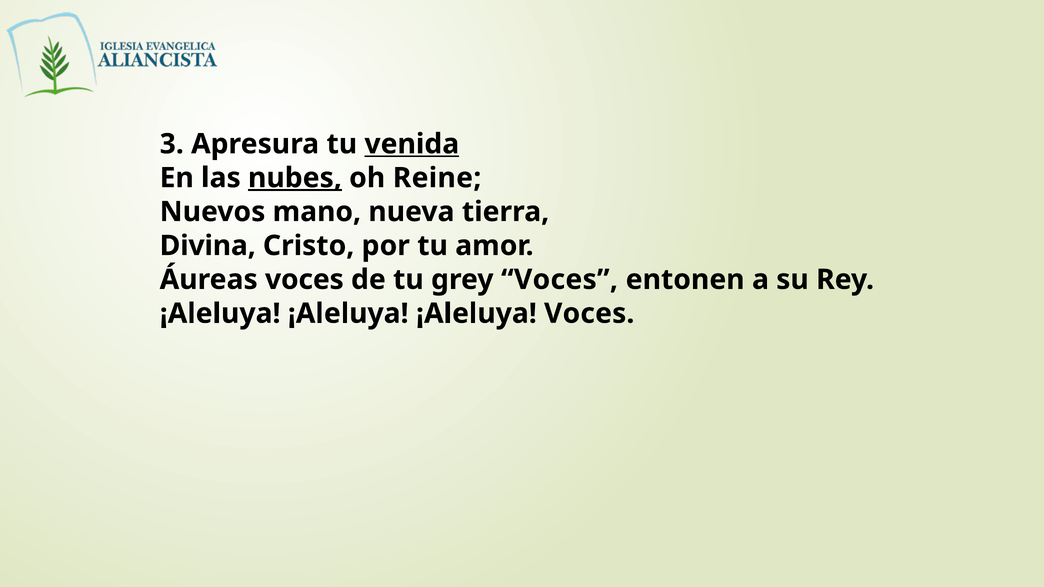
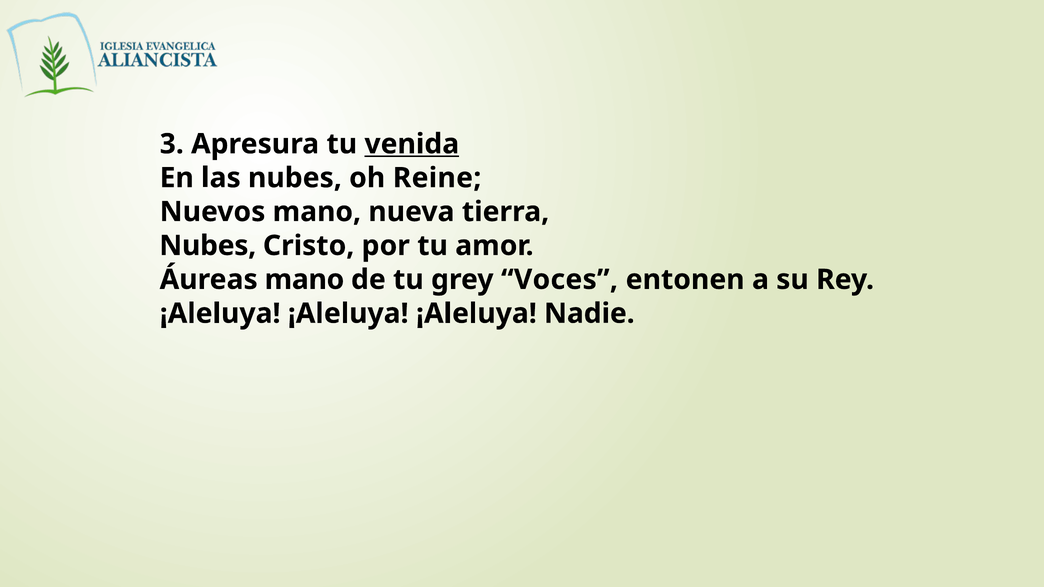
nubes underline: present -> none (295, 178)
Divina: Divina -> Nubes (208, 246)
Áureas voces: voces -> mano (304, 280)
¡Aleluya Voces: Voces -> Nadie (589, 314)
